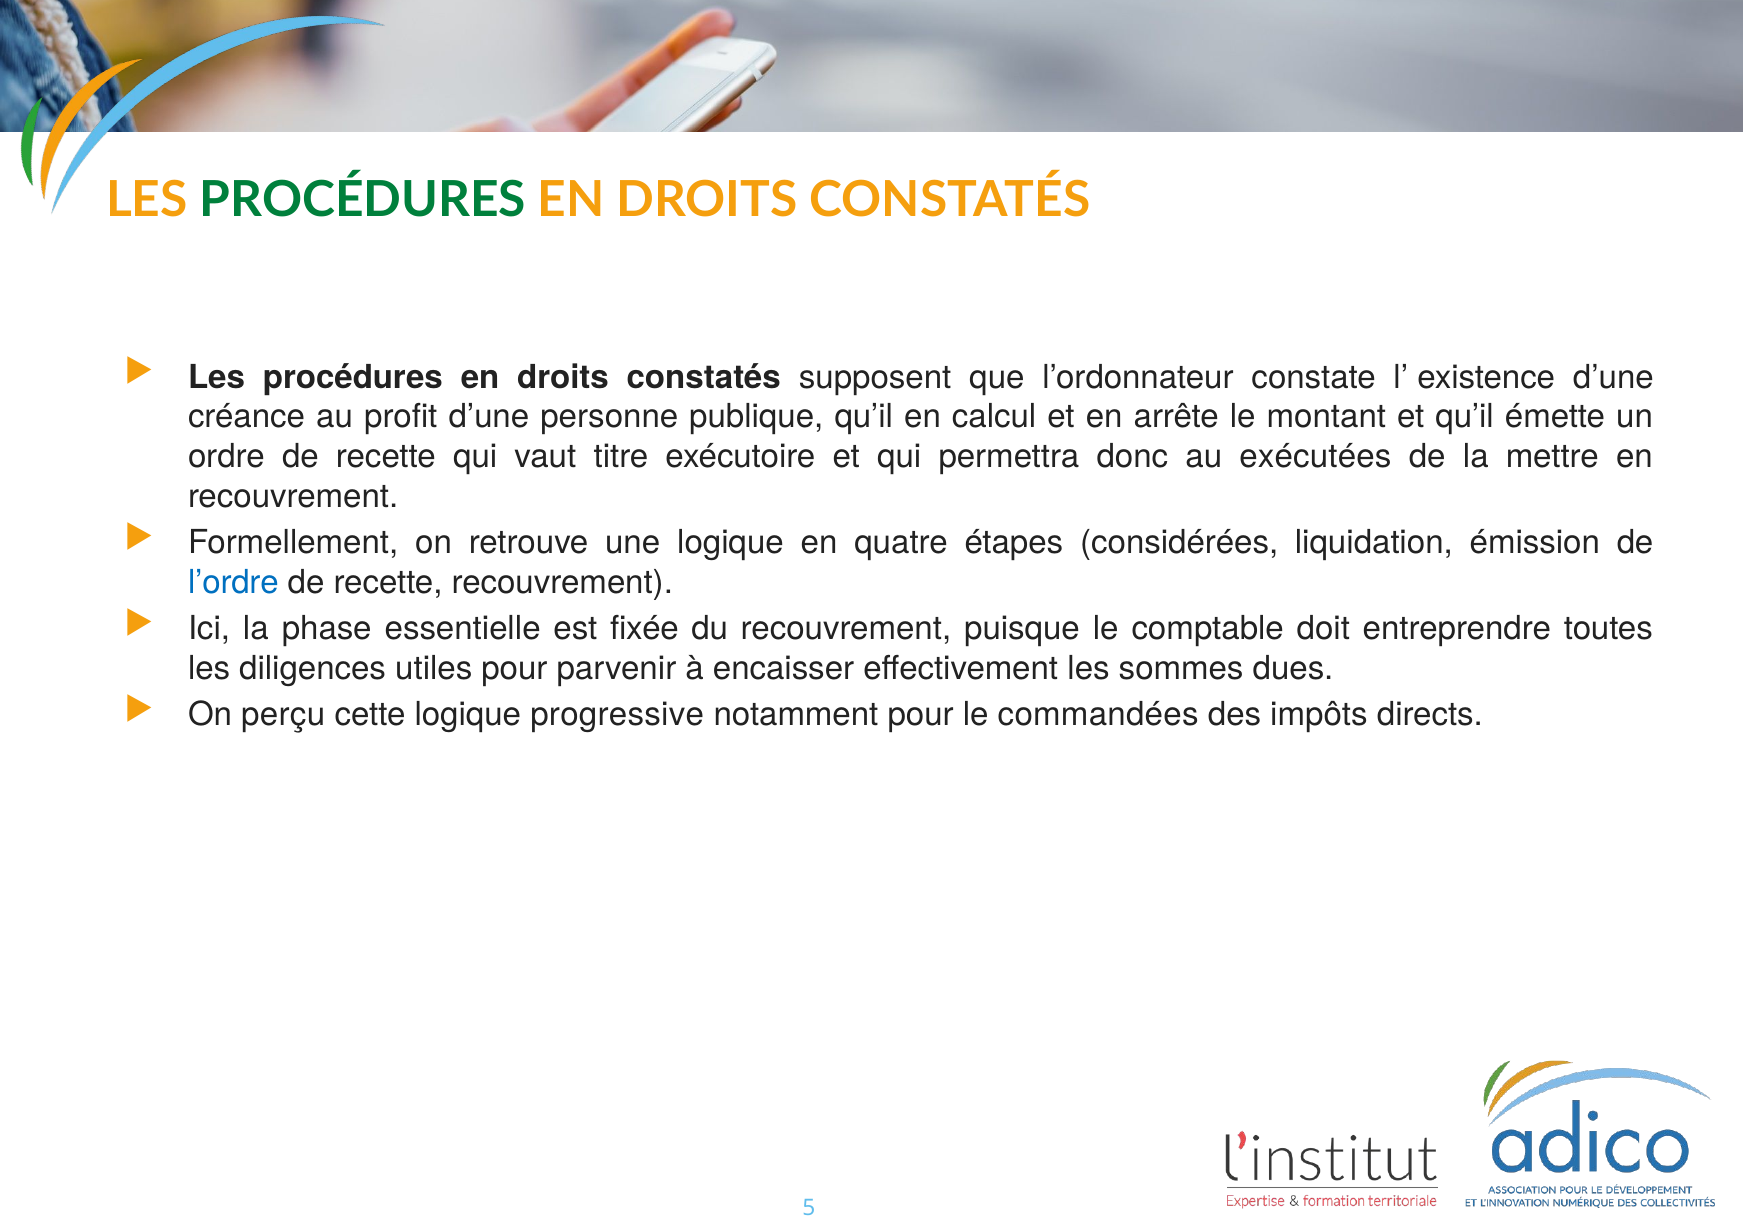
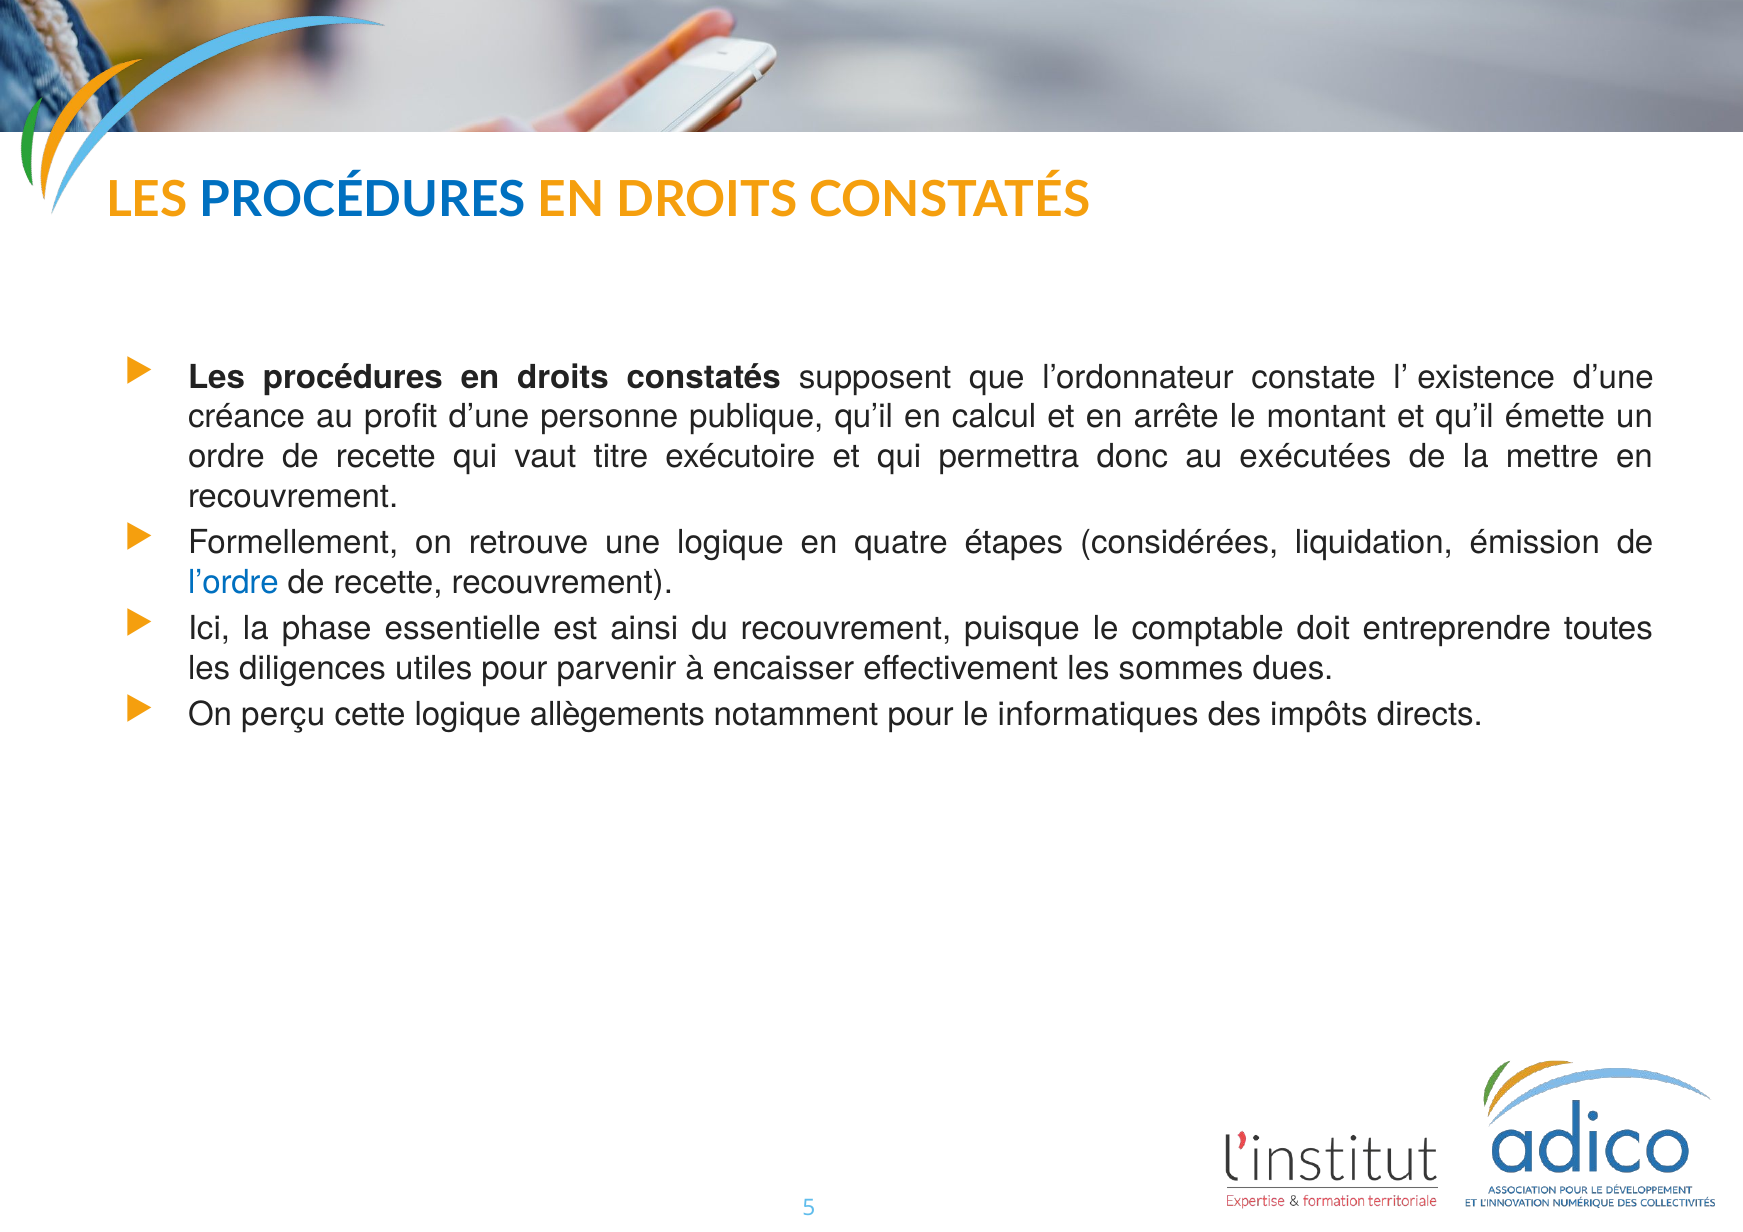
PROCÉDURES colour: green -> blue (363, 200)
fixée: fixée -> ainsi (644, 629)
progressive: progressive -> allègements (617, 715)
commandées: commandées -> informatiques (1098, 715)
